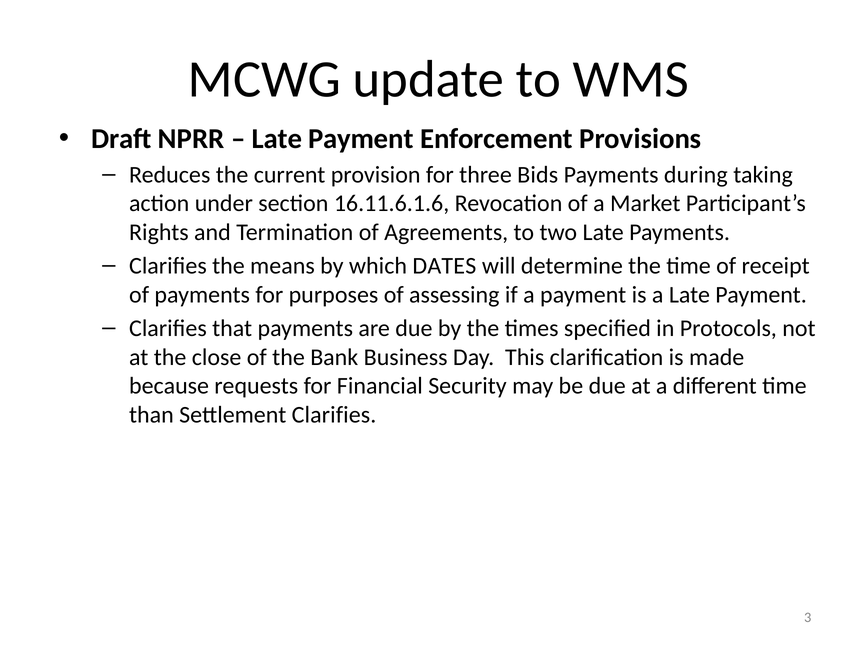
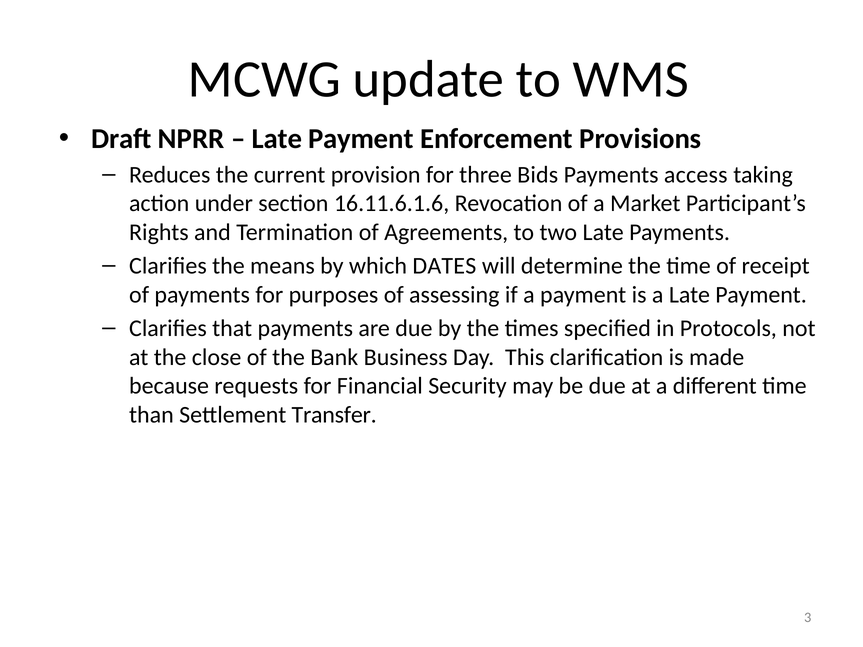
during: during -> access (696, 175)
Settlement Clarifies: Clarifies -> Transfer (334, 415)
